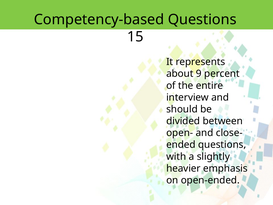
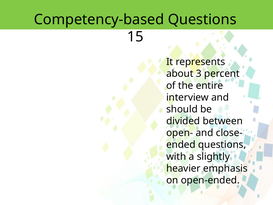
9: 9 -> 3 (199, 74)
